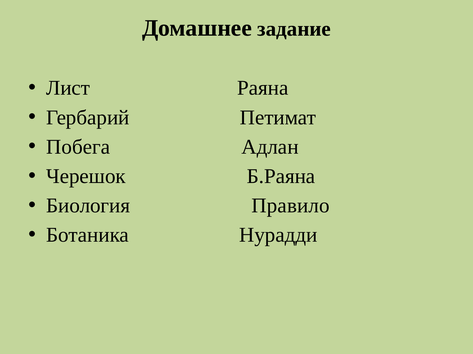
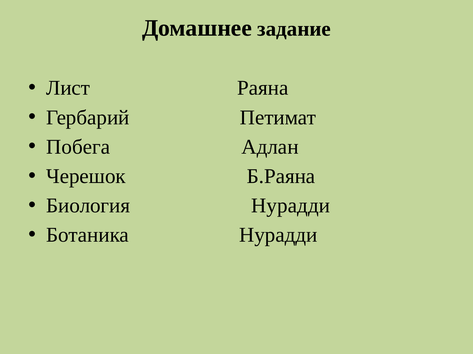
Биология Правило: Правило -> Нурадди (291, 206)
